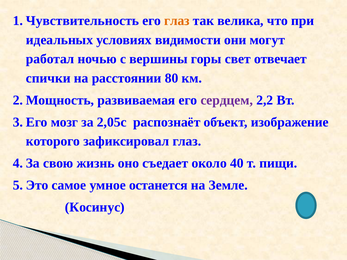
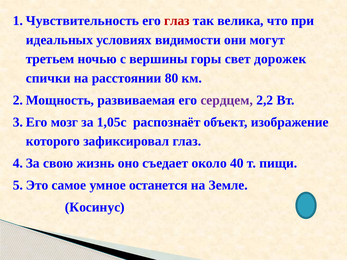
глаз colour: orange -> red (177, 21)
работал: работал -> третьем (50, 59)
отвечает: отвечает -> дорожек (280, 59)
2,05с: 2,05с -> 1,05с (112, 122)
